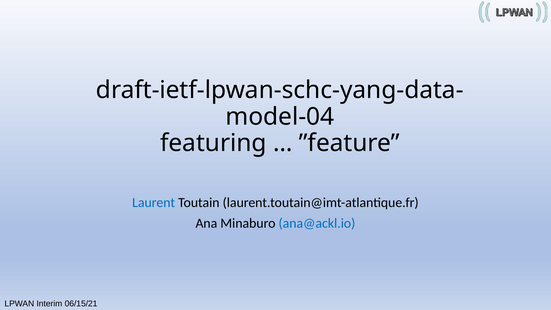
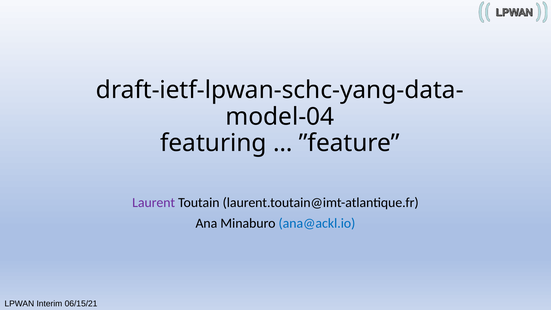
Laurent colour: blue -> purple (154, 203)
